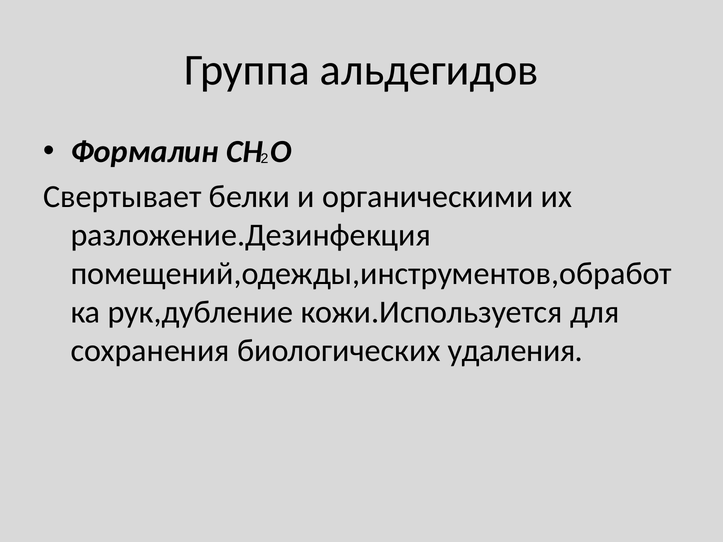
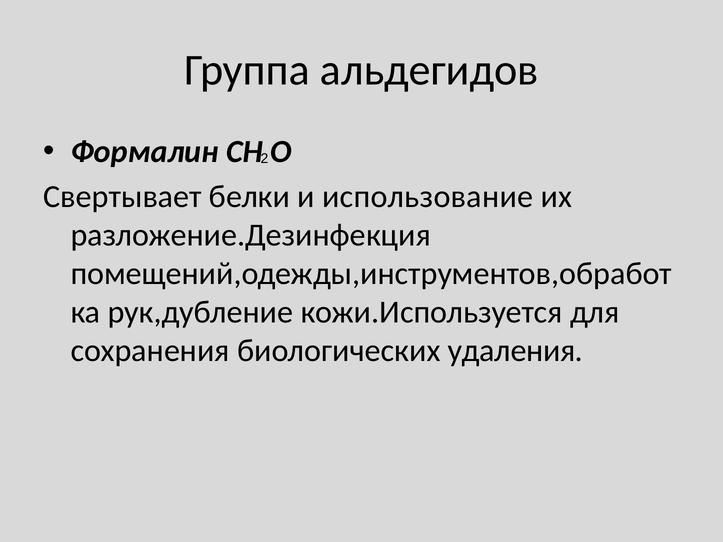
органическими: органическими -> использование (428, 197)
